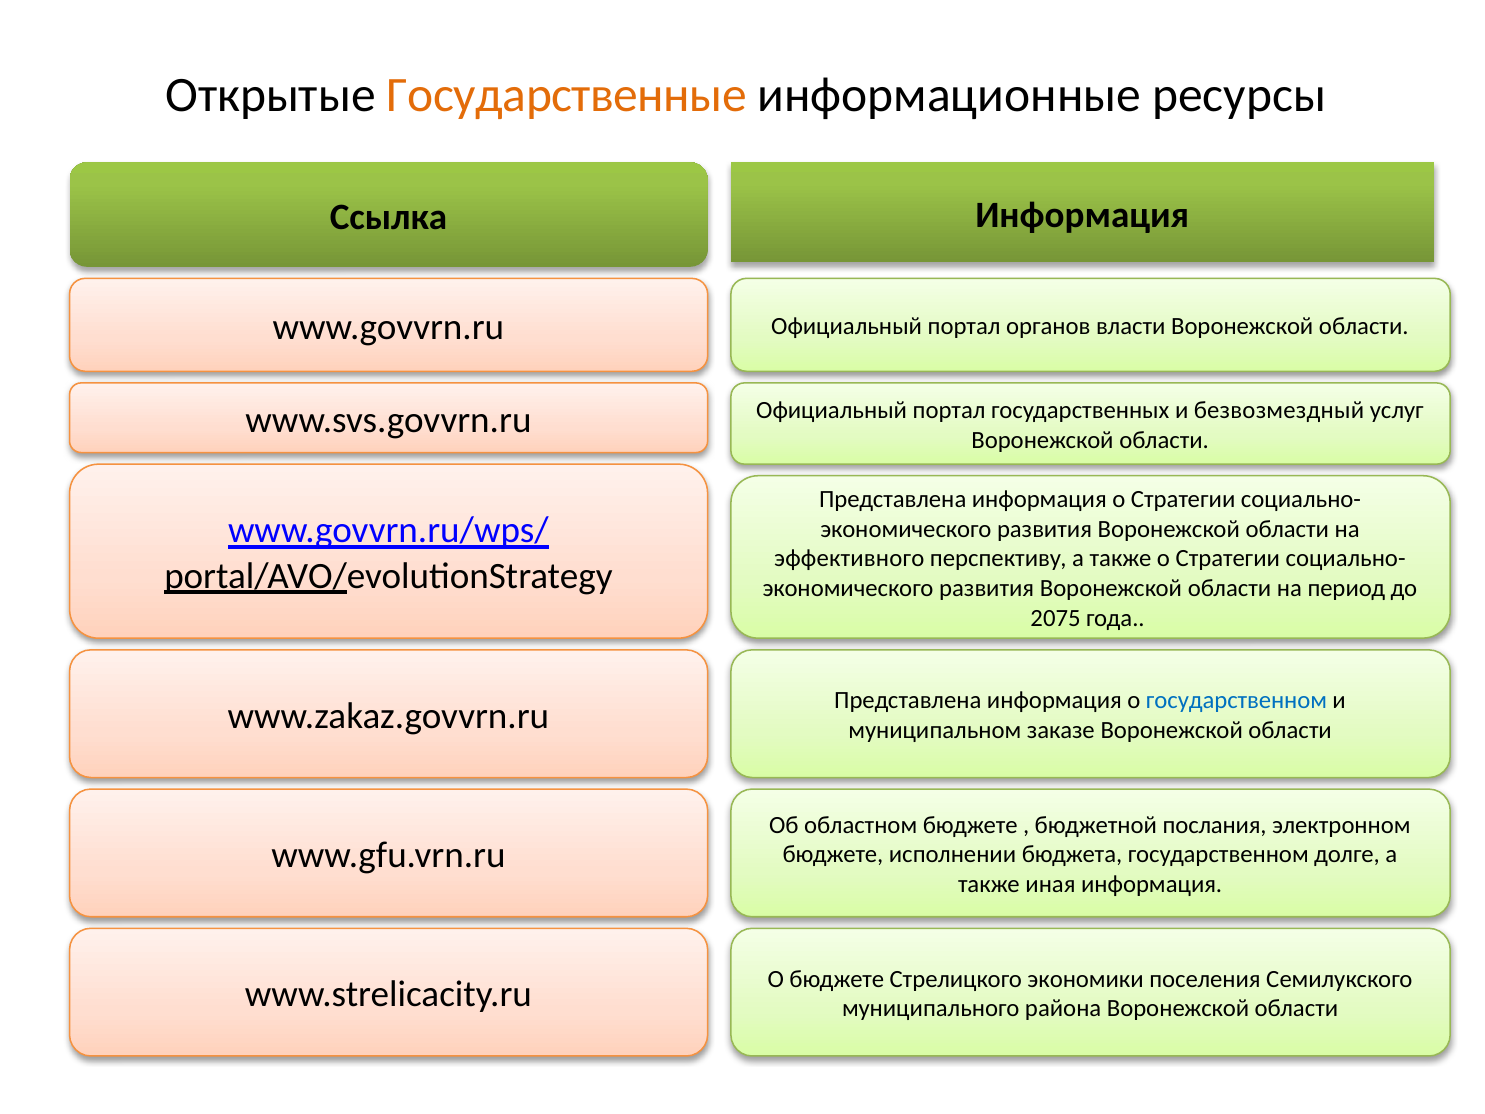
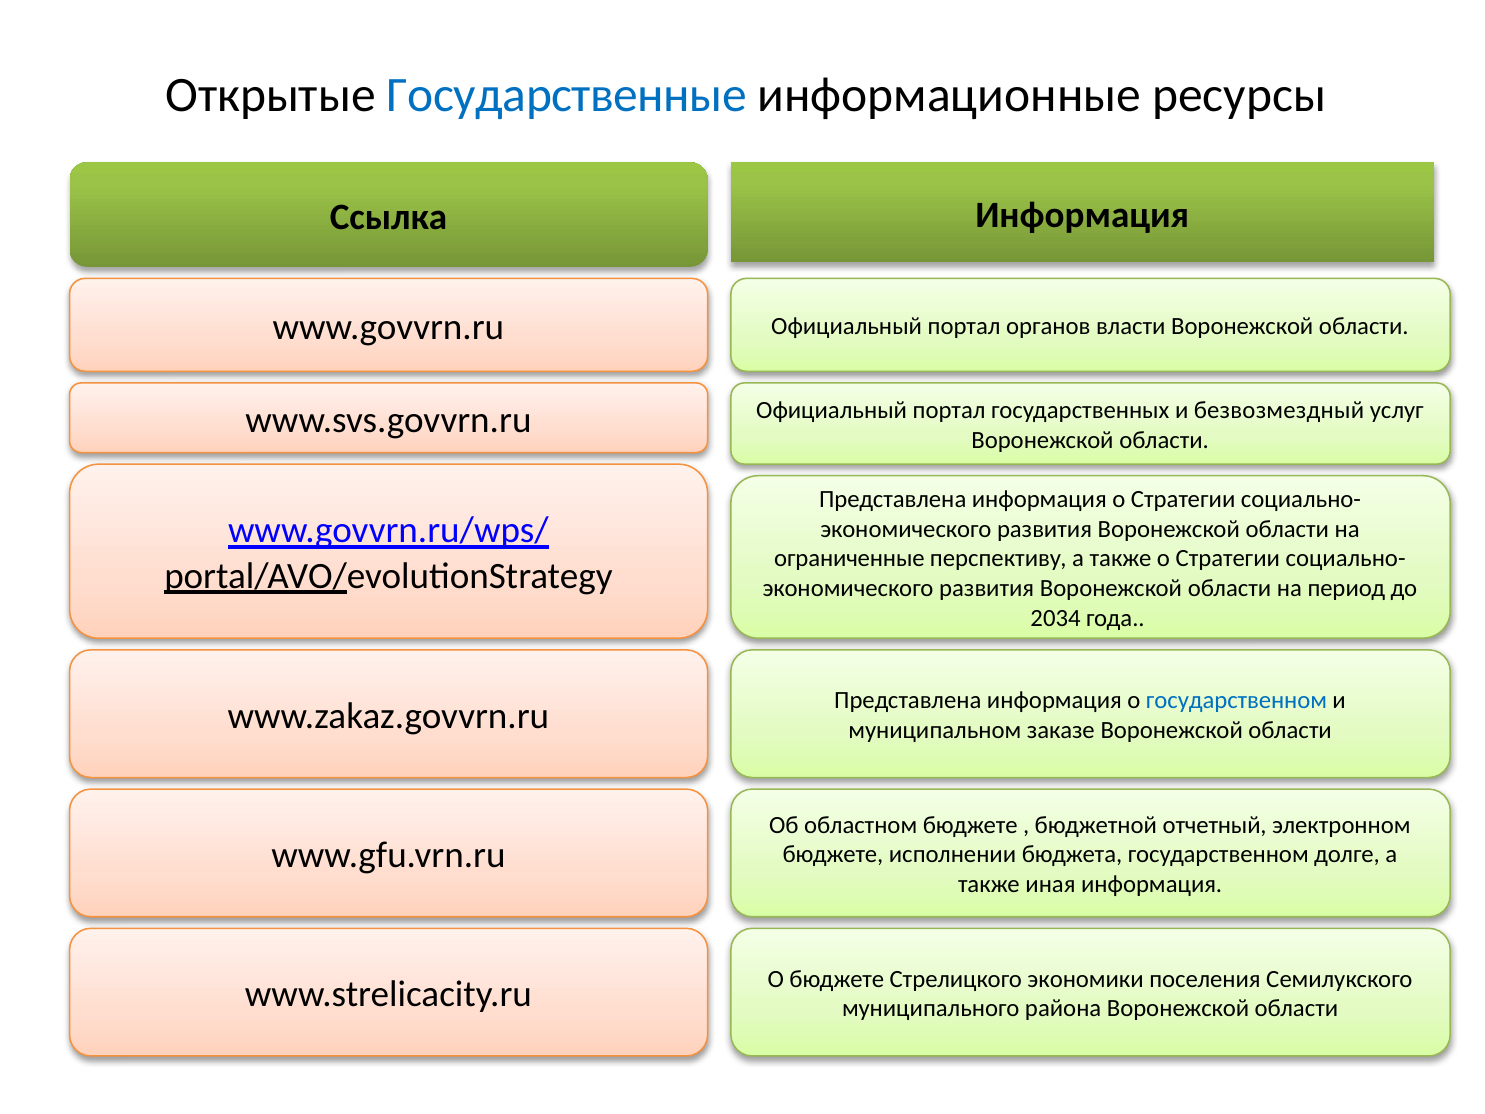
Государственные colour: orange -> blue (567, 95)
эффективного: эффективного -> ограниченные (849, 558)
2075: 2075 -> 2034 (1056, 618)
послания: послания -> отчетный (1215, 825)
